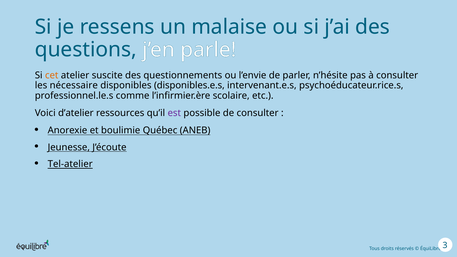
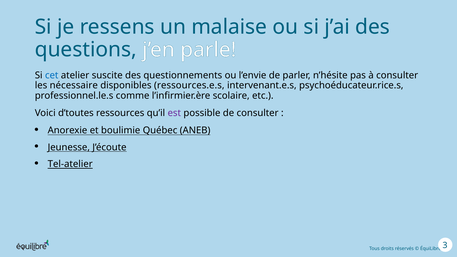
cet colour: orange -> blue (52, 75)
disponibles.e.s: disponibles.e.s -> ressources.e.s (189, 86)
d’atelier: d’atelier -> d’toutes (76, 113)
